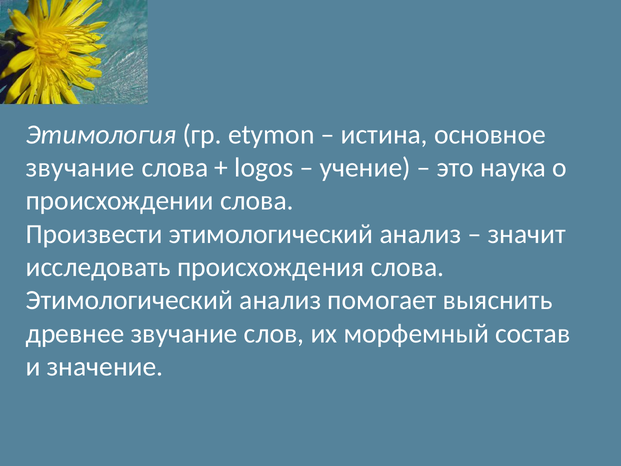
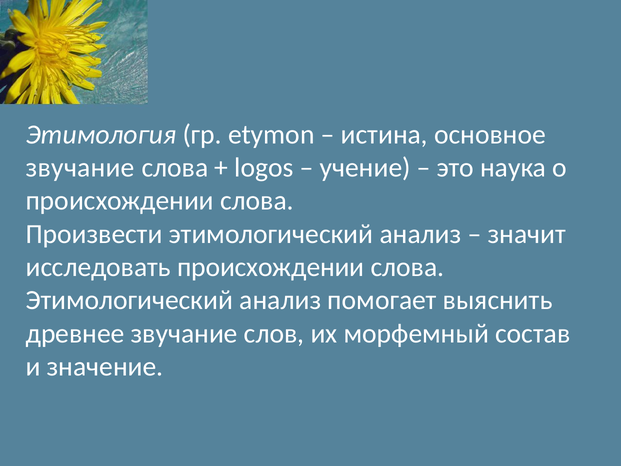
исследовать происхождения: происхождения -> происхождении (271, 267)
